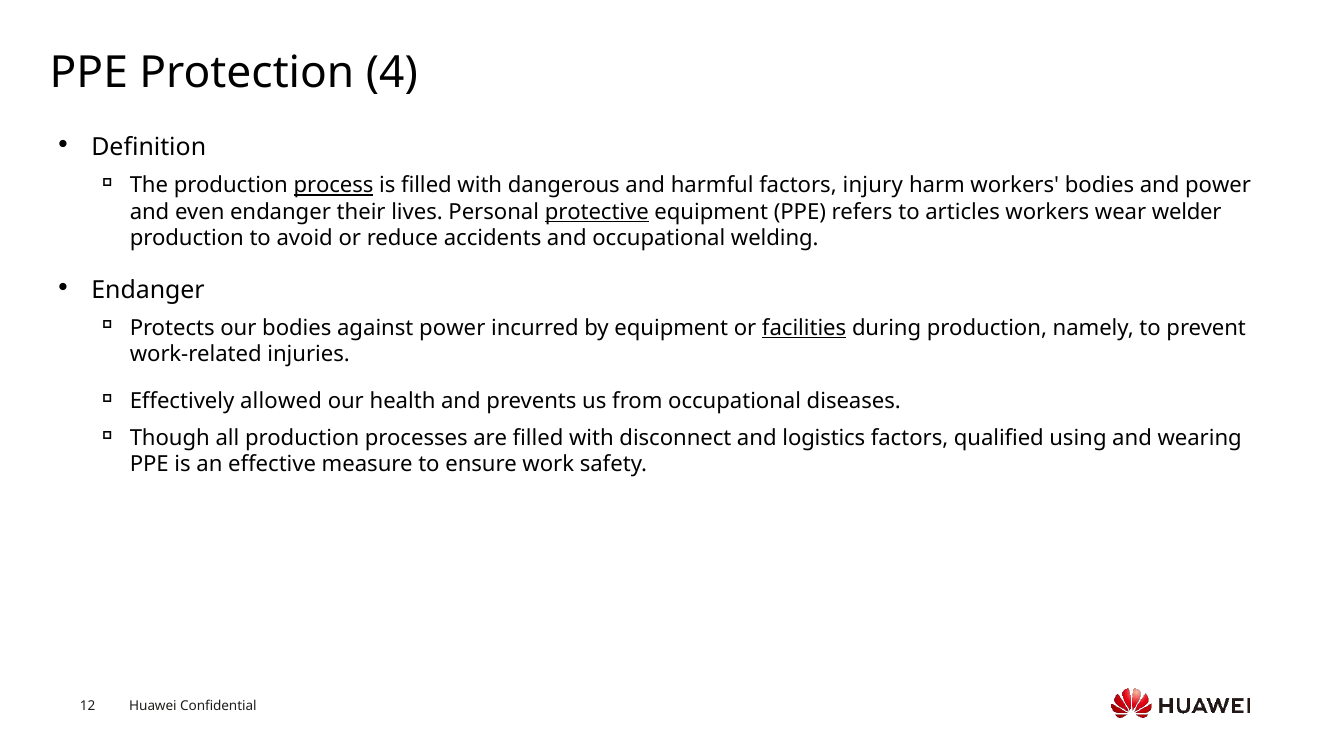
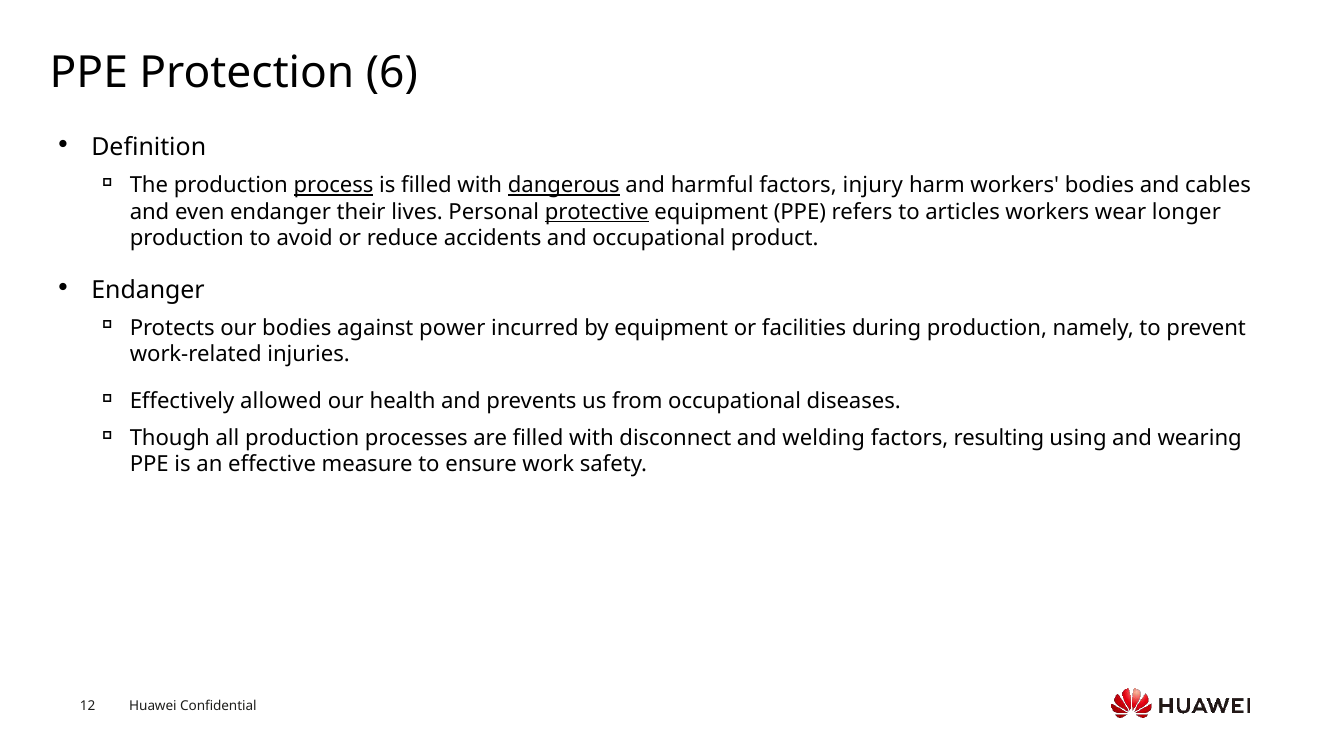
4: 4 -> 6 (392, 72)
dangerous underline: none -> present (564, 186)
and power: power -> cables (1218, 186)
welder: welder -> longer (1186, 212)
welding: welding -> product (775, 239)
facilities underline: present -> none (804, 328)
logistics: logistics -> welding (824, 438)
qualified: qualified -> resulting (999, 438)
